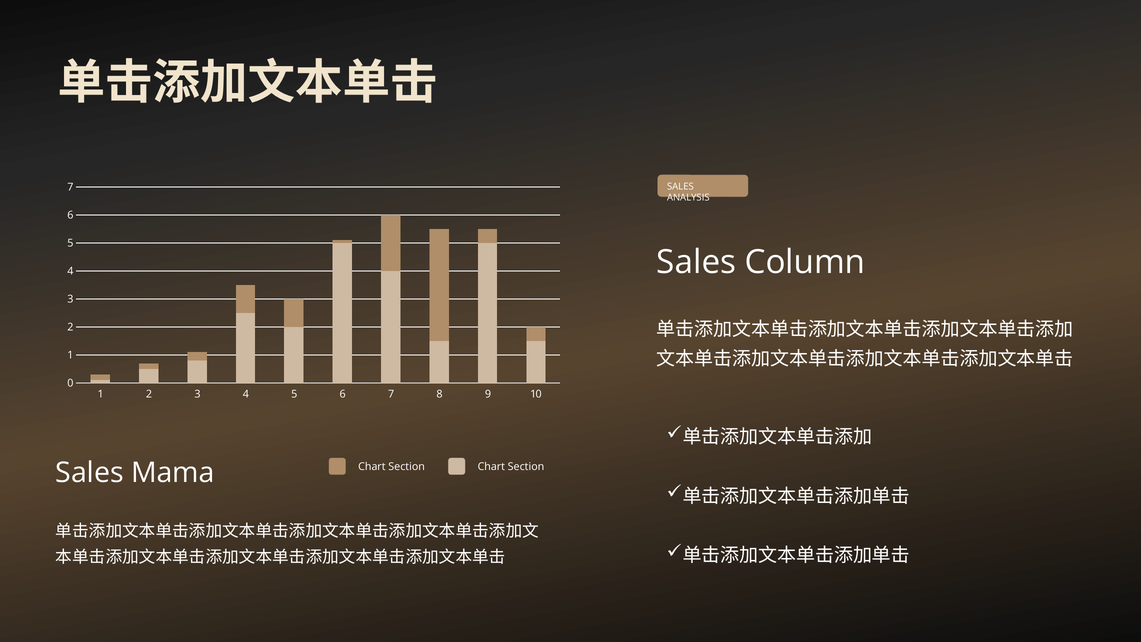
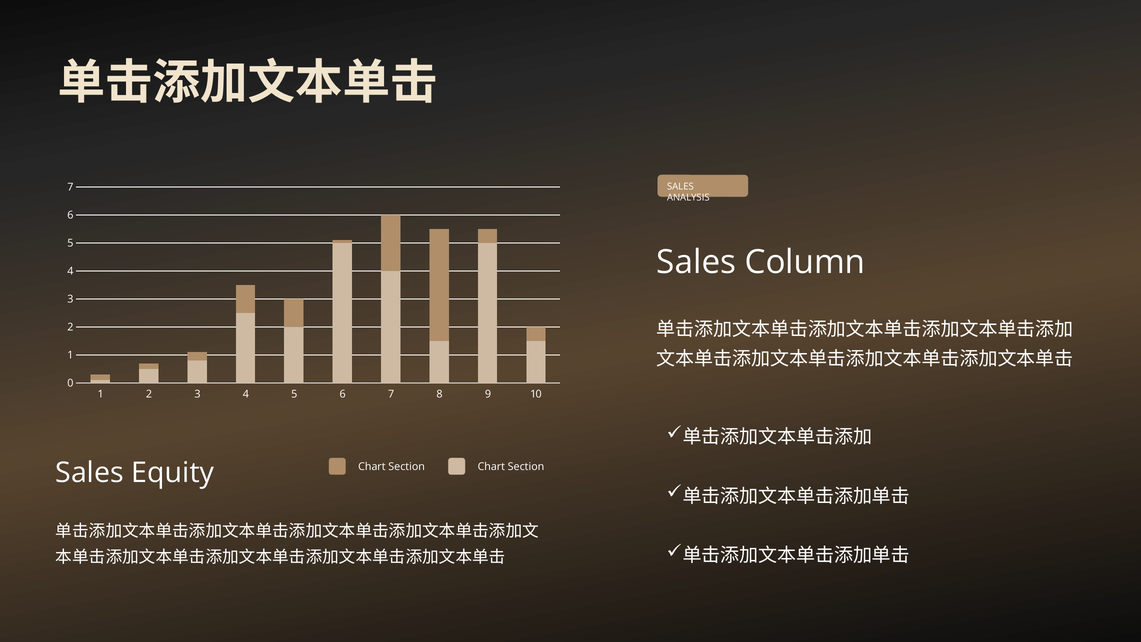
Mama: Mama -> Equity (173, 473)
